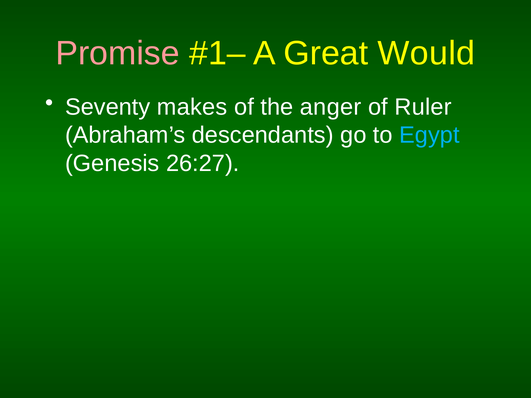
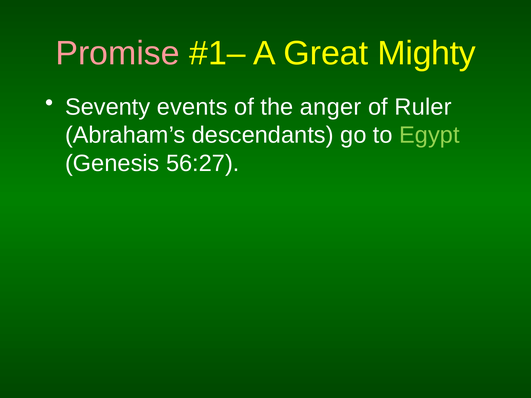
Would: Would -> Mighty (427, 53)
makes: makes -> events (192, 107)
Egypt colour: light blue -> light green (429, 135)
26:27: 26:27 -> 56:27 (203, 164)
